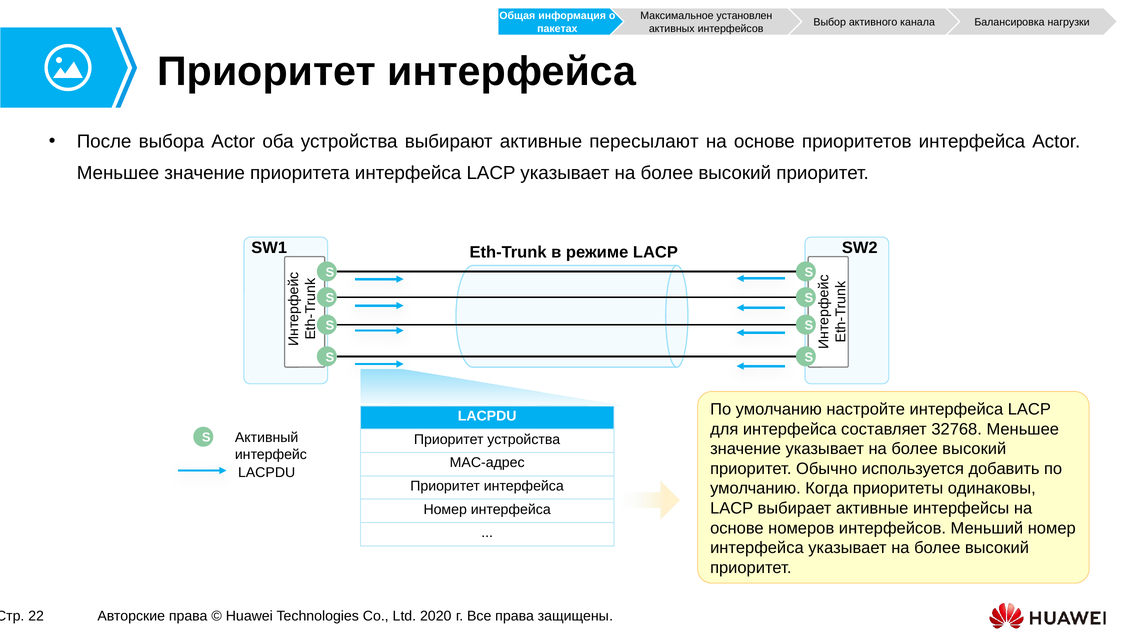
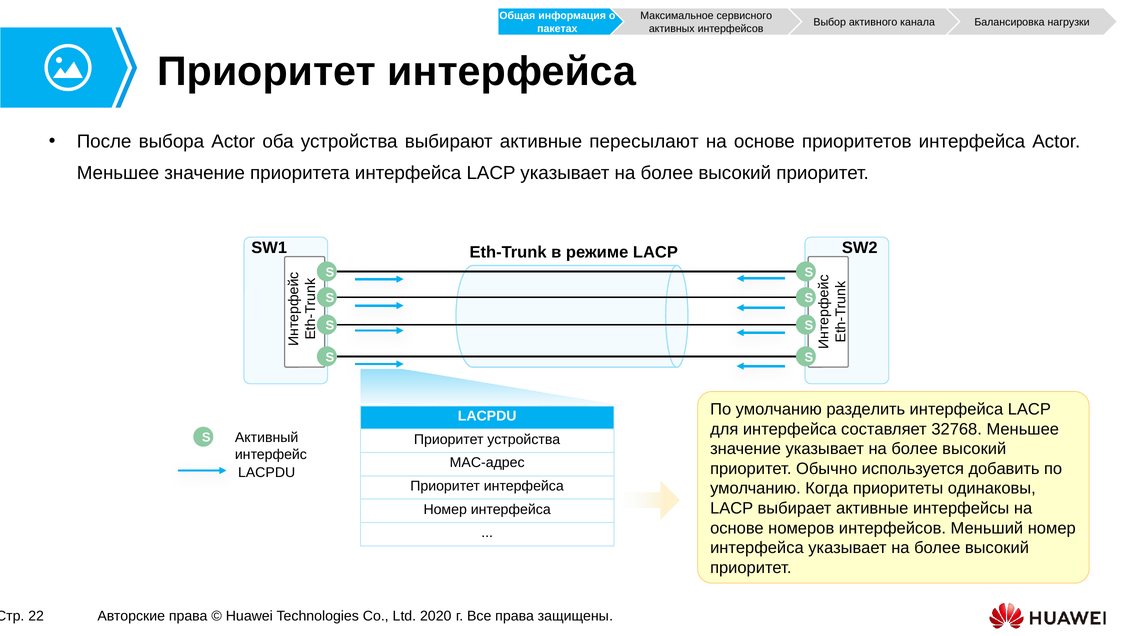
установлен: установлен -> сервисного (744, 16)
настройте: настройте -> разделить (866, 409)
